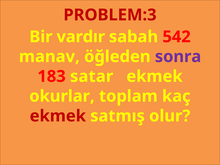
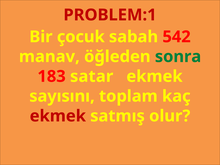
PROBLEM:3: PROBLEM:3 -> PROBLEM:1 (110, 15)
vardır: vardır -> çocuk (81, 37)
sonra colour: purple -> green (178, 57)
okurlar: okurlar -> sayısını (62, 96)
